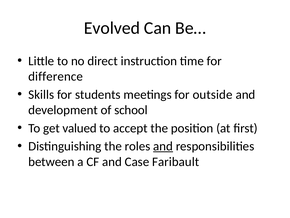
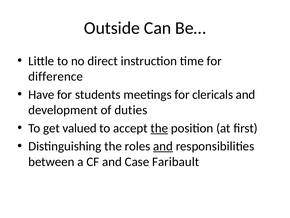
Evolved: Evolved -> Outside (112, 28)
Skills: Skills -> Have (41, 94)
outside: outside -> clericals (213, 94)
school: school -> duties (131, 110)
the underline: none -> present (159, 128)
